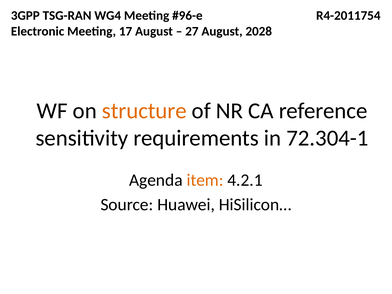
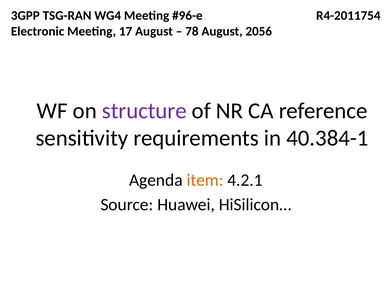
27: 27 -> 78 (192, 31)
2028: 2028 -> 2056 (259, 31)
structure colour: orange -> purple (144, 111)
72.304-1: 72.304-1 -> 40.384-1 (327, 138)
